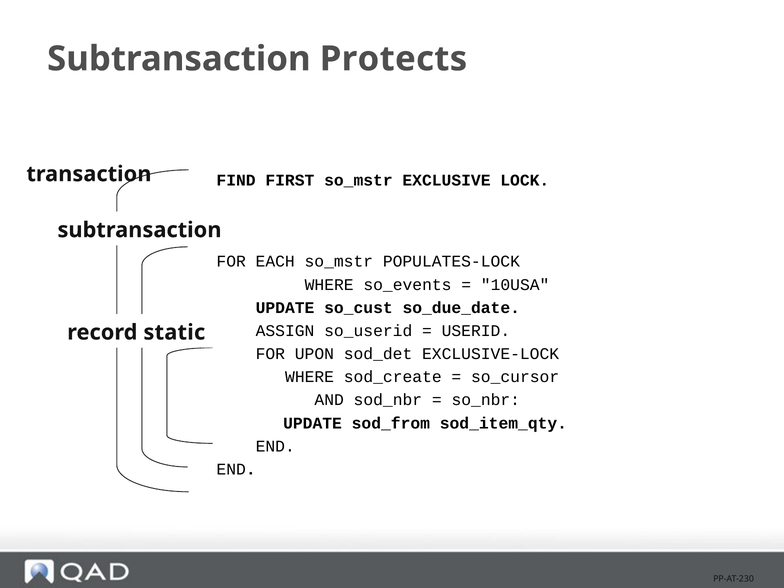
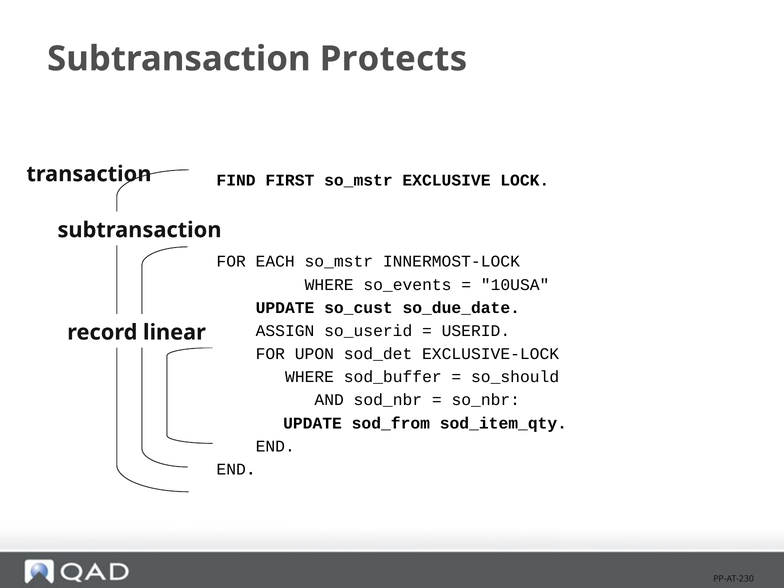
POPULATES-LOCK: POPULATES-LOCK -> INNERMOST-LOCK (451, 262)
static: static -> linear (174, 332)
sod_create: sod_create -> sod_buffer (393, 377)
so_cursor: so_cursor -> so_should (515, 377)
